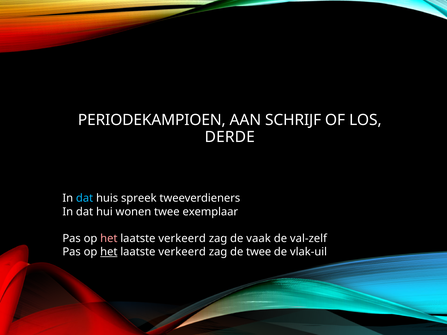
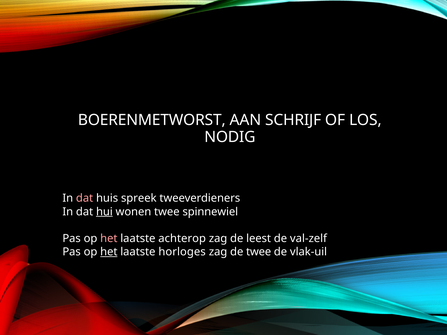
PERIODEKAMPIOEN: PERIODEKAMPIOEN -> BOERENMETWORST (152, 120)
DERDE: DERDE -> NODIG (230, 137)
dat colour: light blue -> pink (85, 198)
hui underline: none -> present (104, 212)
exemplaar: exemplaar -> spinnewiel (210, 212)
verkeerd: verkeerd -> achterop (182, 239)
vaak: vaak -> leest (259, 239)
verkeerd: verkeerd -> horloges (182, 252)
